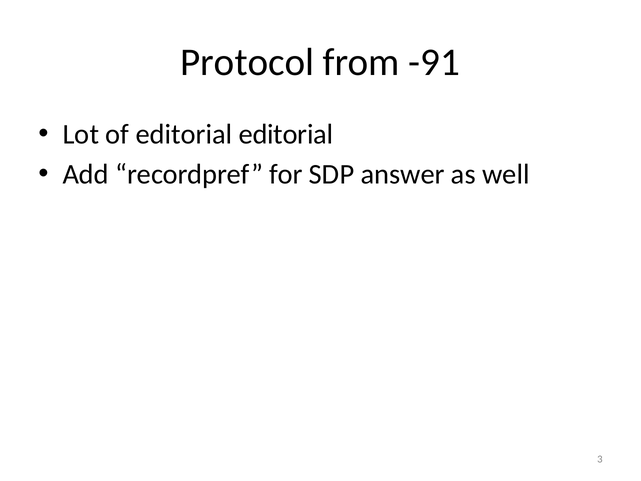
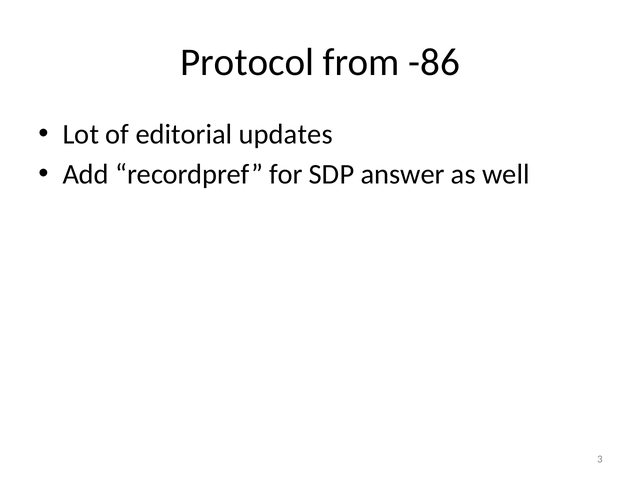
-91: -91 -> -86 (434, 62)
editorial editorial: editorial -> updates (286, 134)
